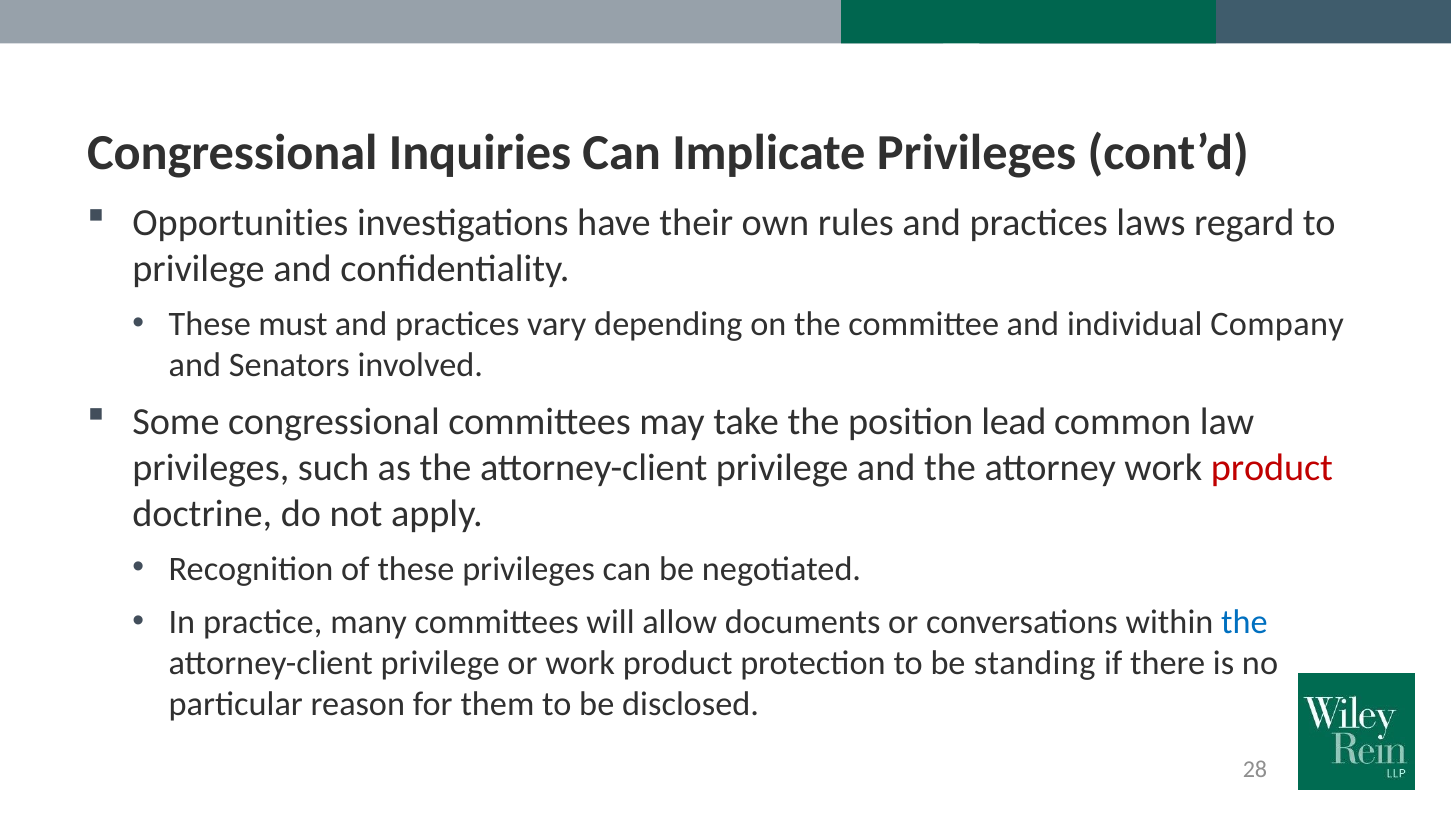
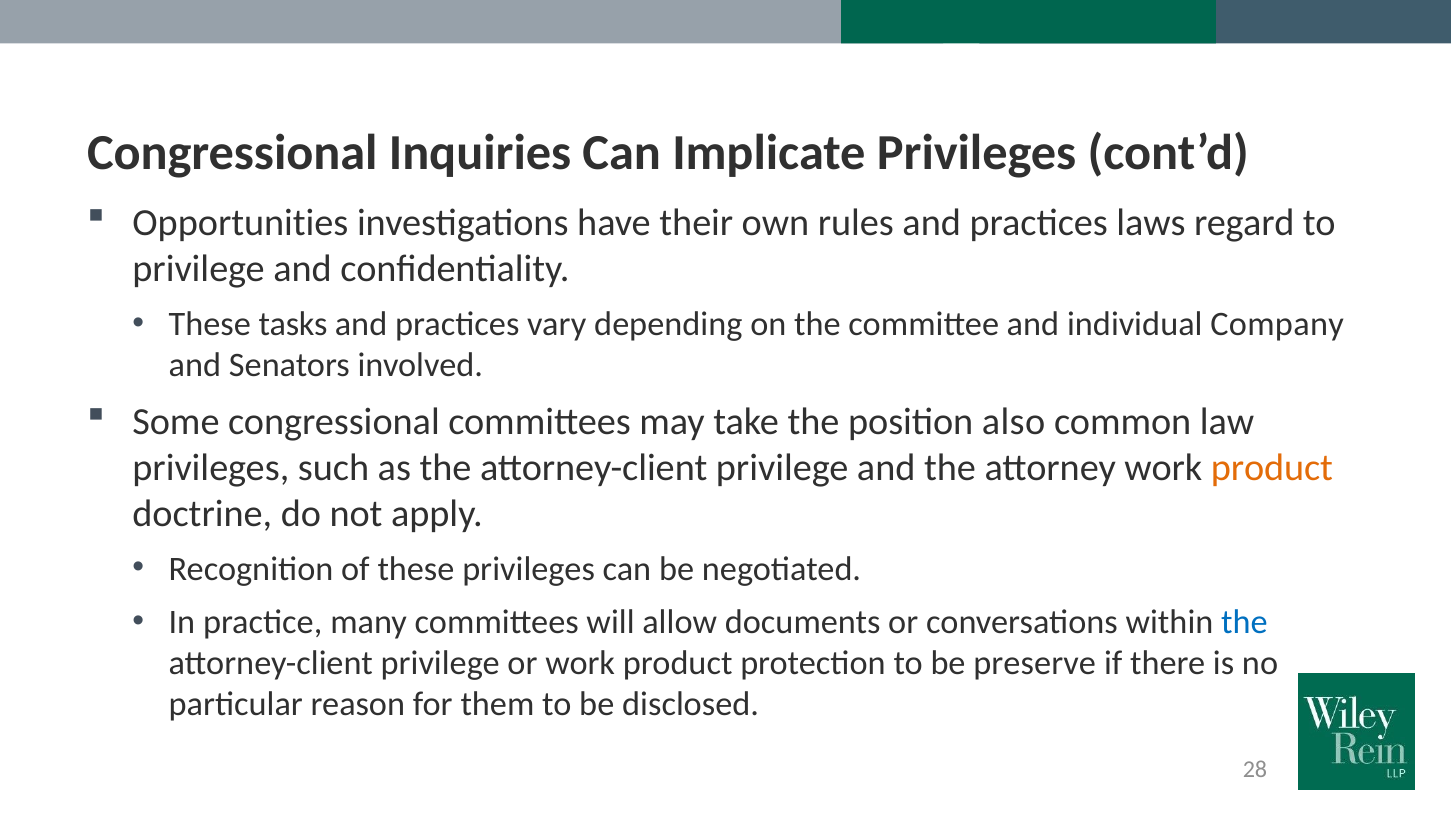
must: must -> tasks (293, 325)
lead: lead -> also (1014, 422)
product colour: red -> orange (1272, 468)
standing: standing -> preserve (1035, 663)
